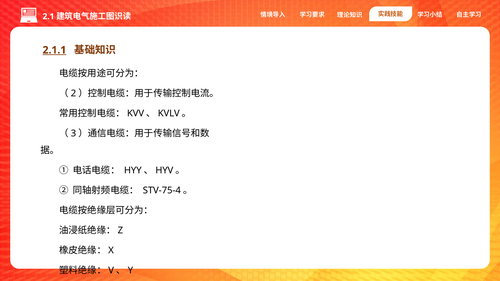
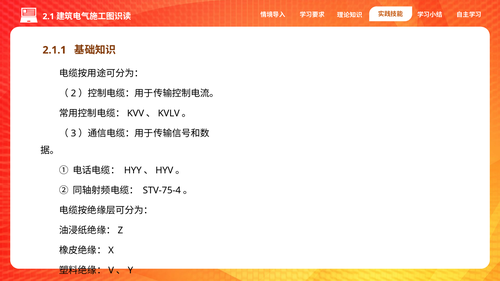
2.1.1 underline: present -> none (54, 50)
